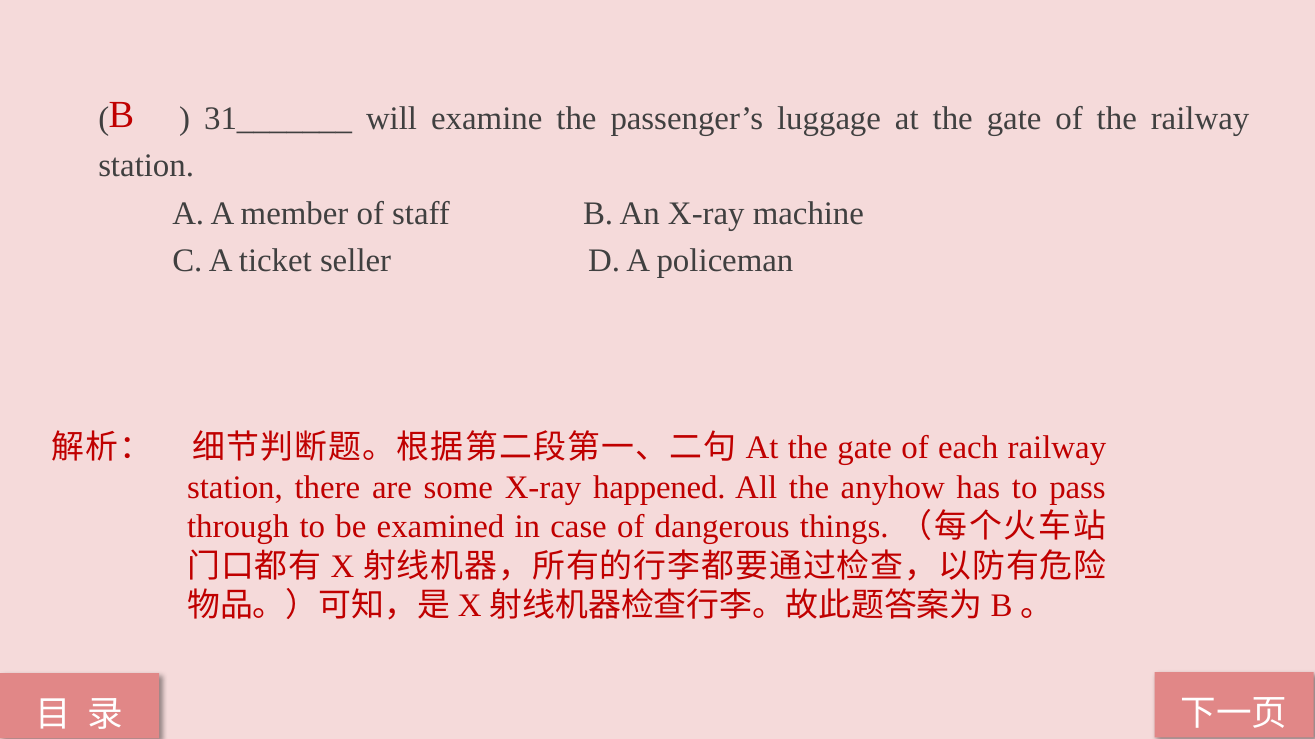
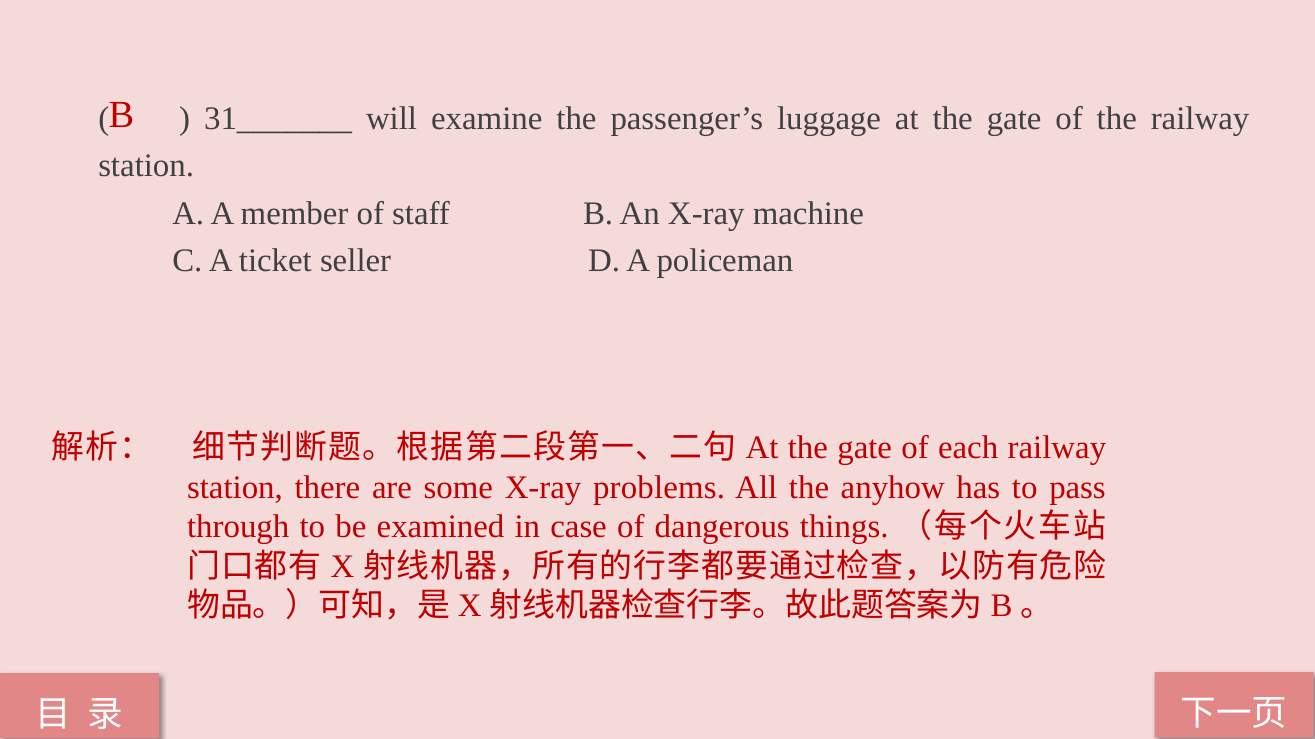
happened: happened -> problems (659, 488)
